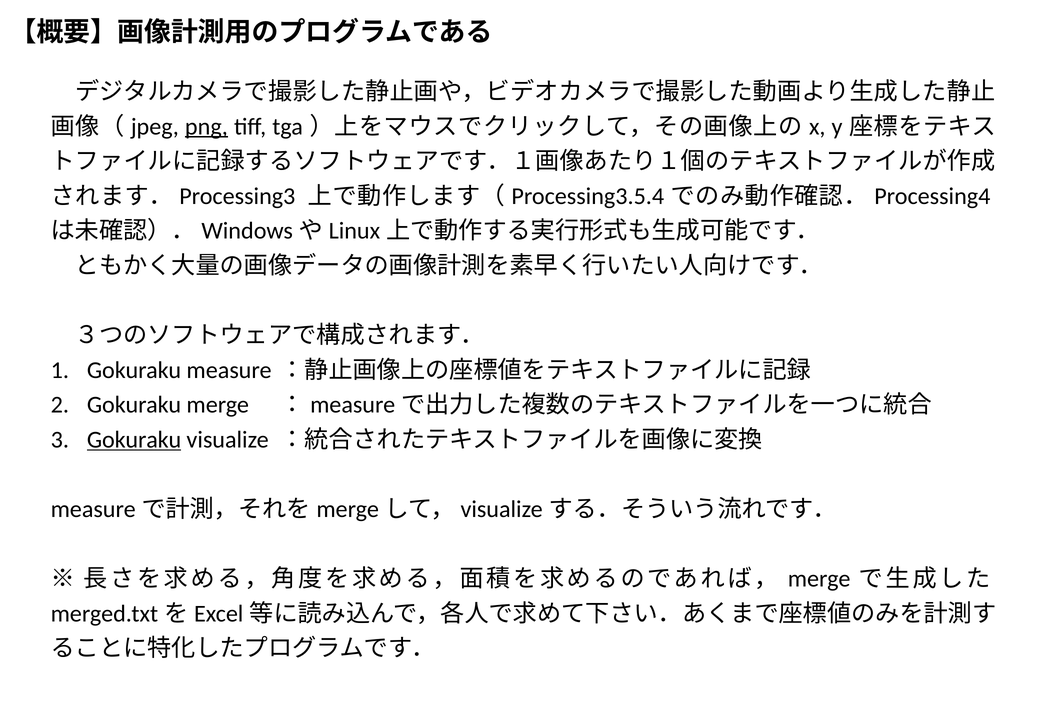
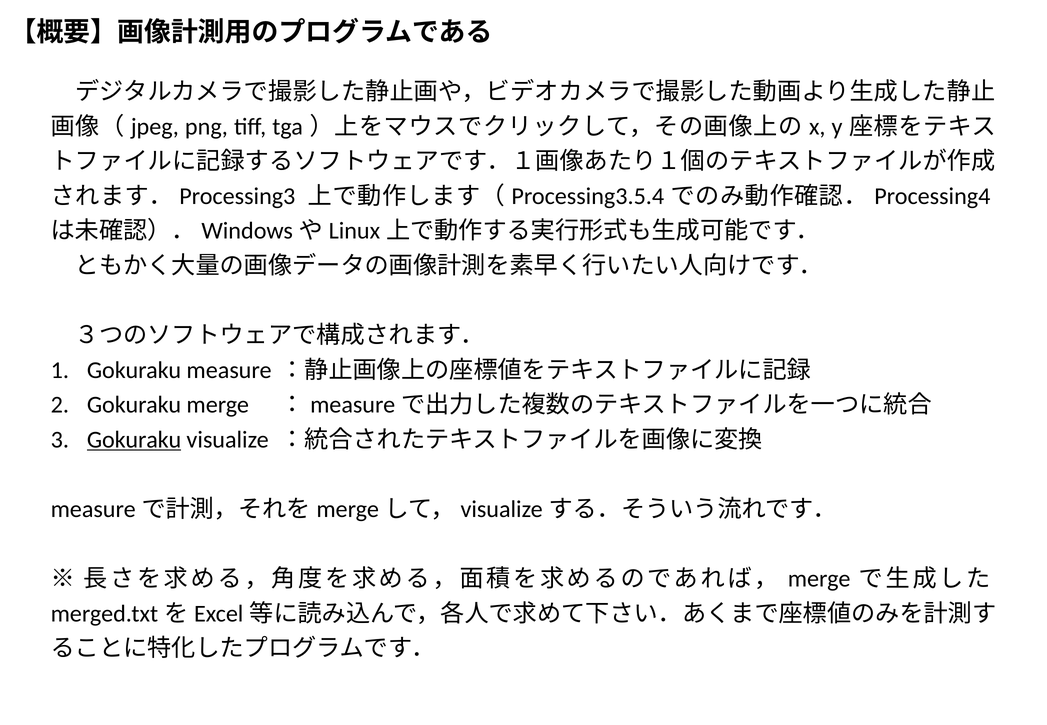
png underline: present -> none (206, 127)
